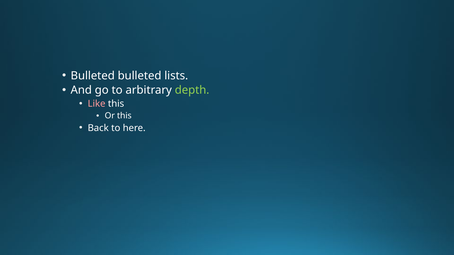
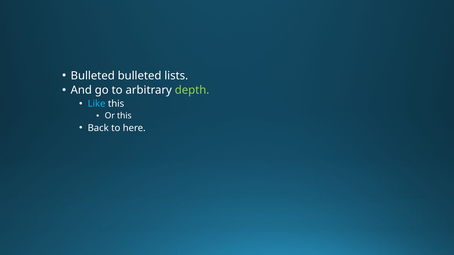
Like colour: pink -> light blue (97, 104)
